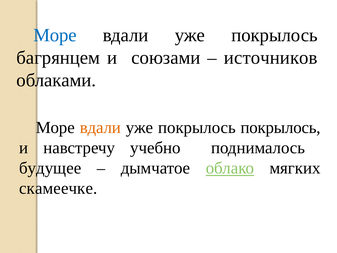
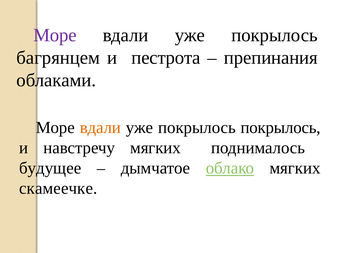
Море colour: blue -> purple (55, 35)
союзами: союзами -> пестрота (166, 58)
источников: источников -> препинания (271, 58)
навстречу учебно: учебно -> мягких (155, 148)
